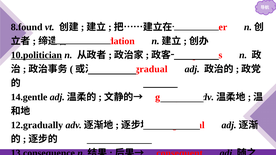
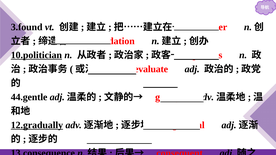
8.found: 8.found -> 3.found (27, 27)
gradual: gradual -> evaluate (151, 69)
14.gentle: 14.gentle -> 44.gentle (29, 97)
12.gradually underline: none -> present (37, 125)
